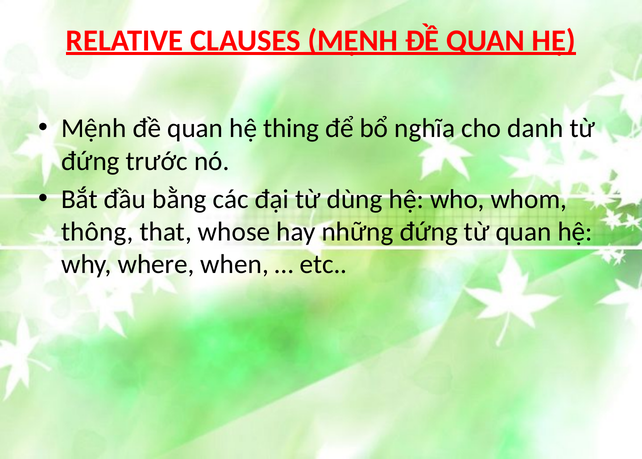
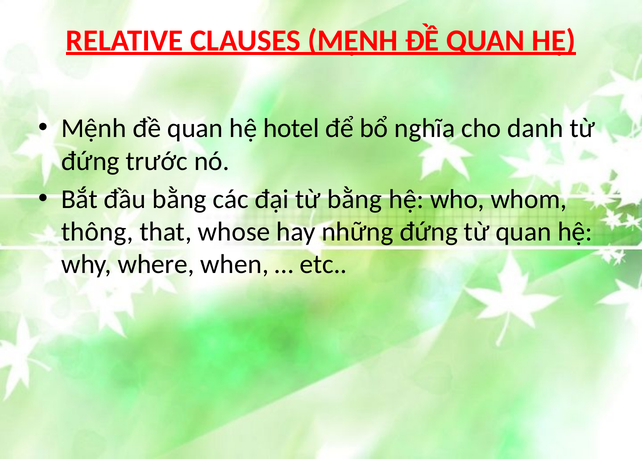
thing: thing -> hotel (291, 128)
từ dùng: dùng -> bằng (355, 199)
